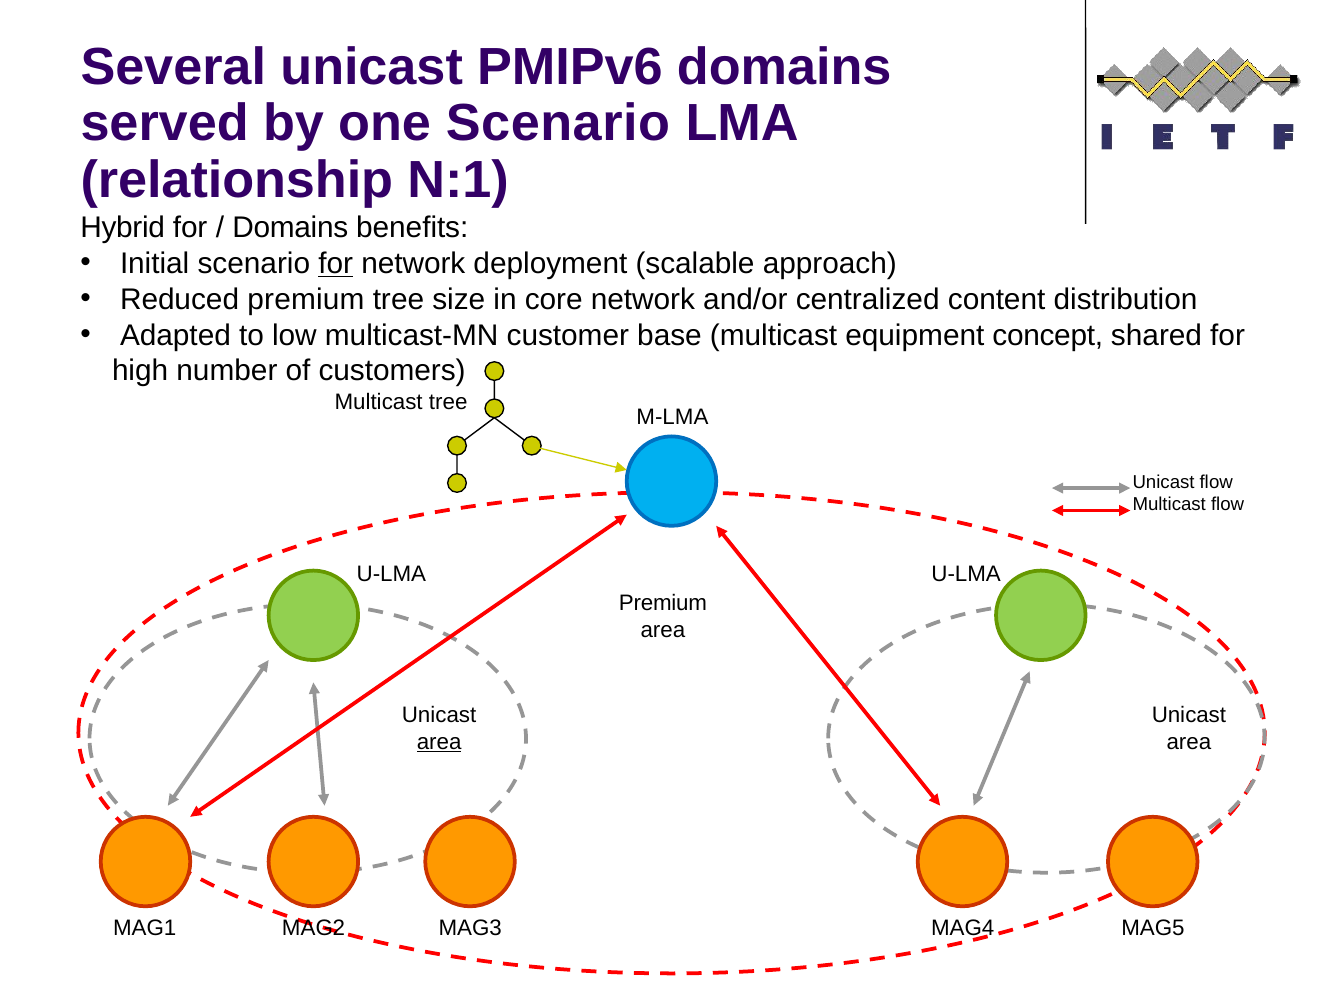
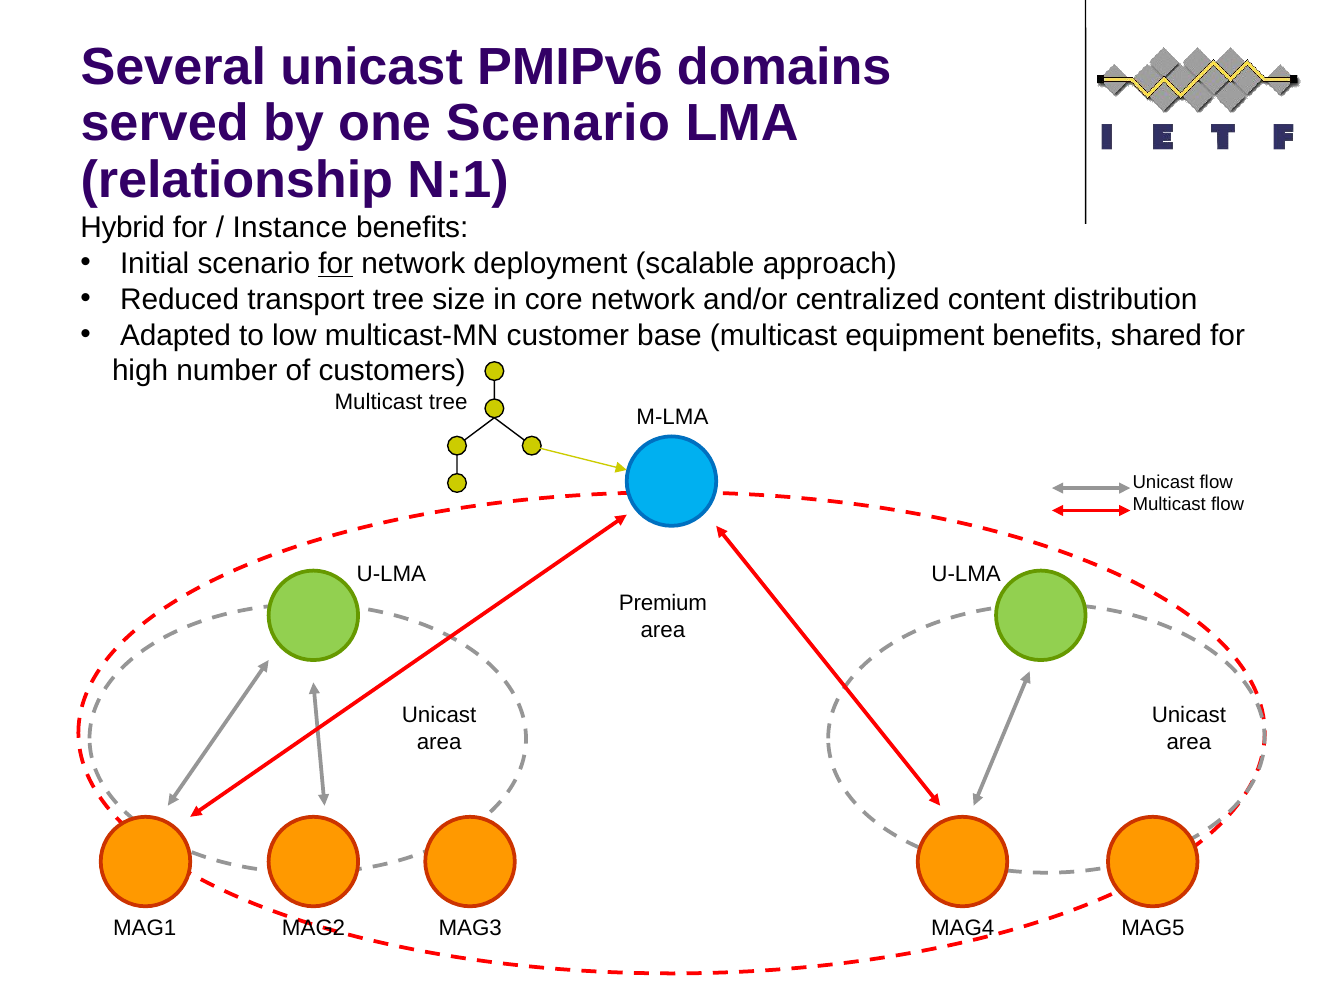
Domains: Domains -> Instance (290, 228)
Reduced premium: premium -> transport (306, 300)
equipment concept: concept -> benefits (1048, 335)
area underline: present -> none (439, 742)
